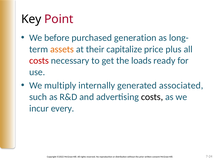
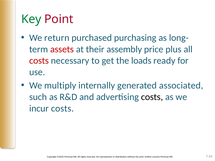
Key colour: black -> green (31, 19)
before: before -> return (57, 38)
generation: generation -> purchasing (135, 38)
assets colour: orange -> red (62, 49)
capitalize: capitalize -> assembly (124, 49)
incur every: every -> costs (62, 109)
